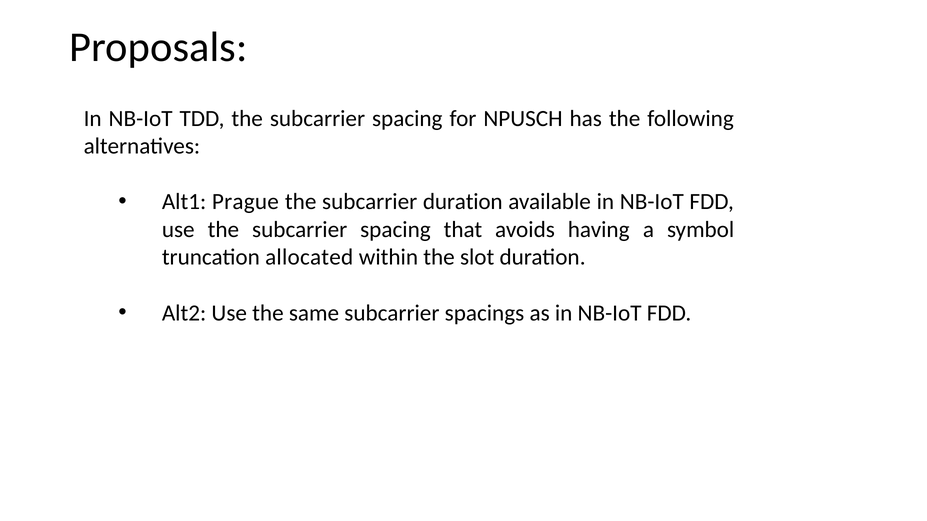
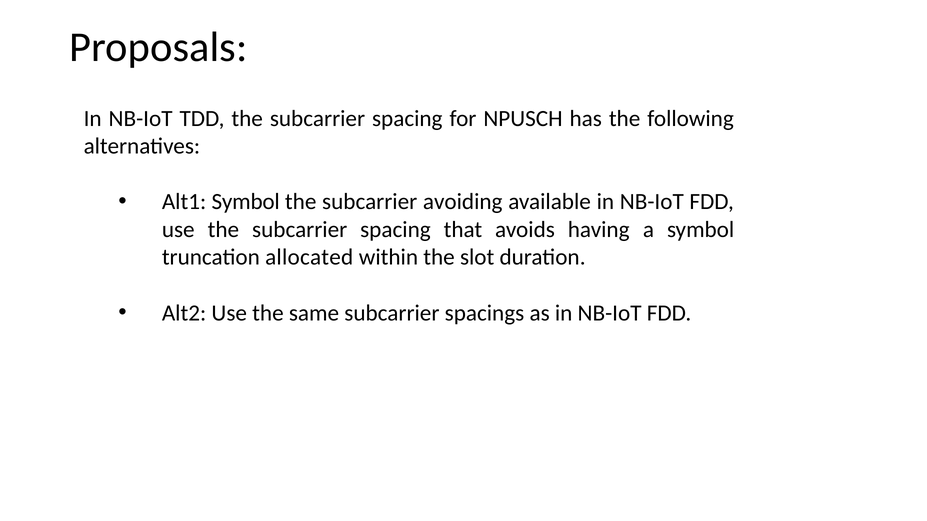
Alt1 Prague: Prague -> Symbol (246, 202)
subcarrier duration: duration -> avoiding (463, 202)
